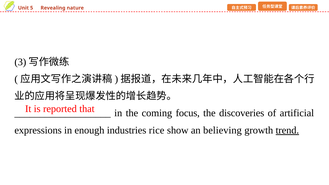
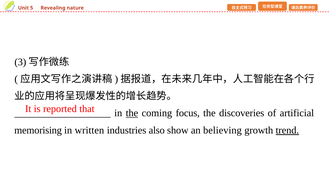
the underline: none -> present (132, 113)
expressions: expressions -> memorising (38, 130)
enough: enough -> written (89, 130)
rice: rice -> also (157, 130)
